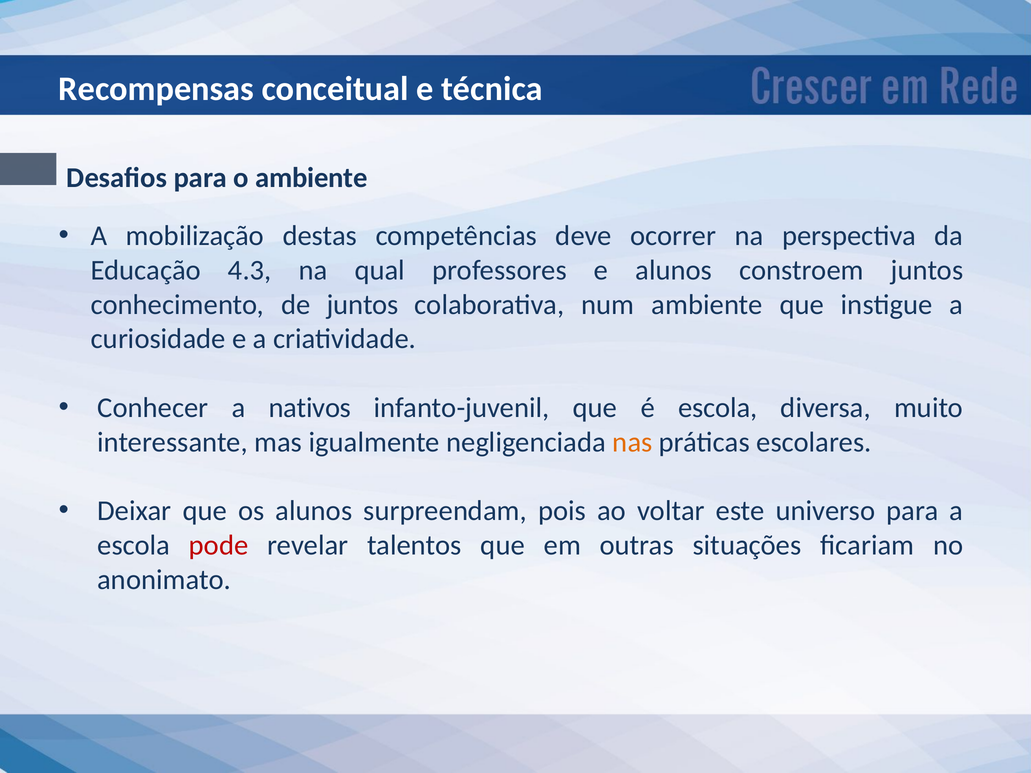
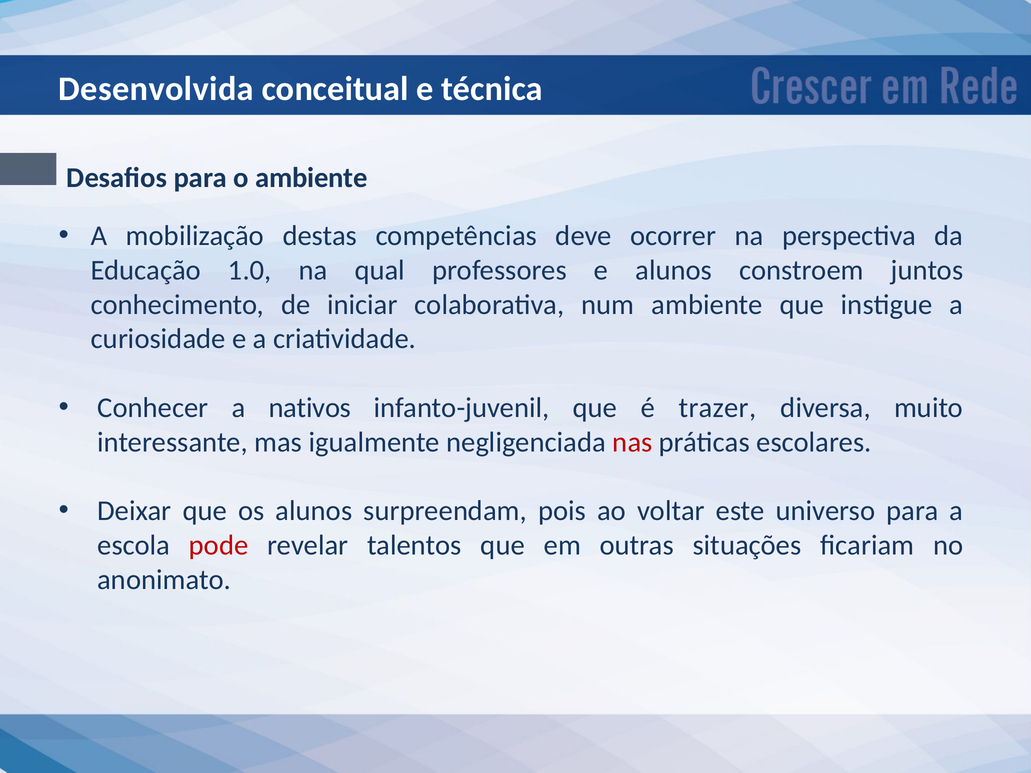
Recompensas: Recompensas -> Desenvolvida (156, 89)
4.3: 4.3 -> 1.0 (250, 270)
de juntos: juntos -> iniciar (363, 305)
é escola: escola -> trazer (718, 408)
nas colour: orange -> red (632, 442)
